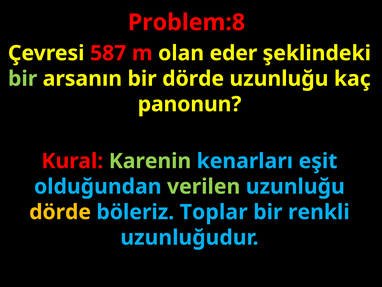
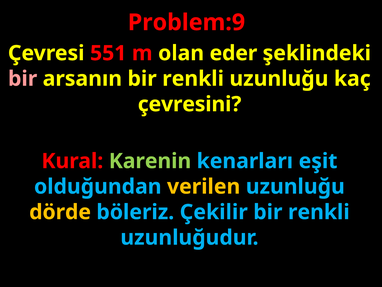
Problem:8: Problem:8 -> Problem:9 (186, 22)
587: 587 -> 551 (108, 53)
bir colour: light green -> pink (23, 79)
arsanın bir dörde: dörde -> renkli (193, 79)
panonun: panonun -> çevresini (190, 104)
verilen colour: light green -> yellow (204, 186)
Toplar: Toplar -> Çekilir (214, 212)
